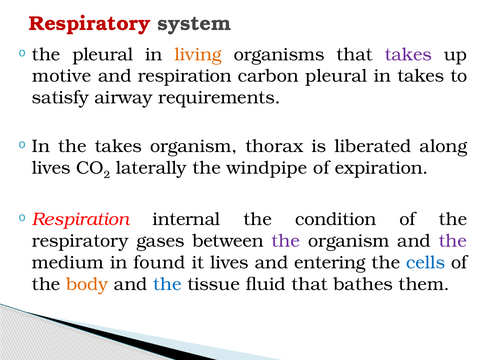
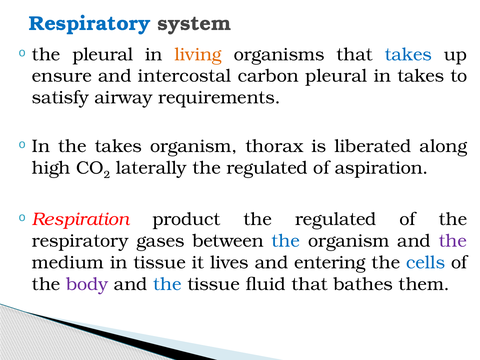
Respiratory colour: red -> blue (90, 24)
takes colour: purple -> blue (408, 54)
motive: motive -> ensure (62, 76)
and respiration: respiration -> intercostal (185, 76)
lives: lives -> high (51, 168)
windpipe: windpipe -> regulated (267, 168)
expiration: expiration -> aspiration (382, 168)
internal: internal -> product (186, 219)
condition: condition -> regulated (336, 219)
the colour: purple -> blue (286, 241)
in found: found -> tissue (160, 263)
body colour: orange -> purple (87, 284)
